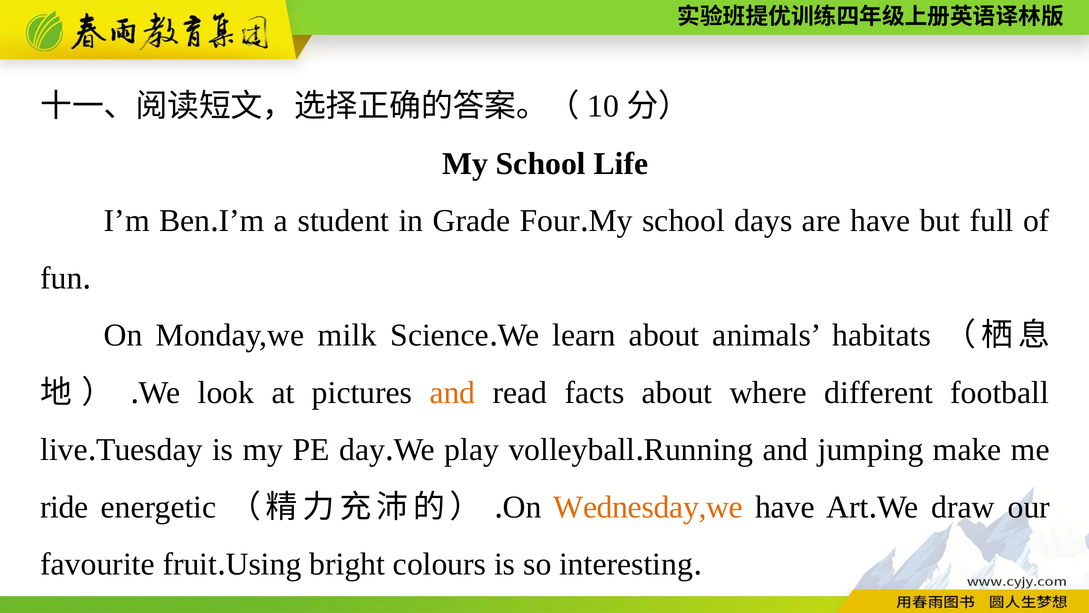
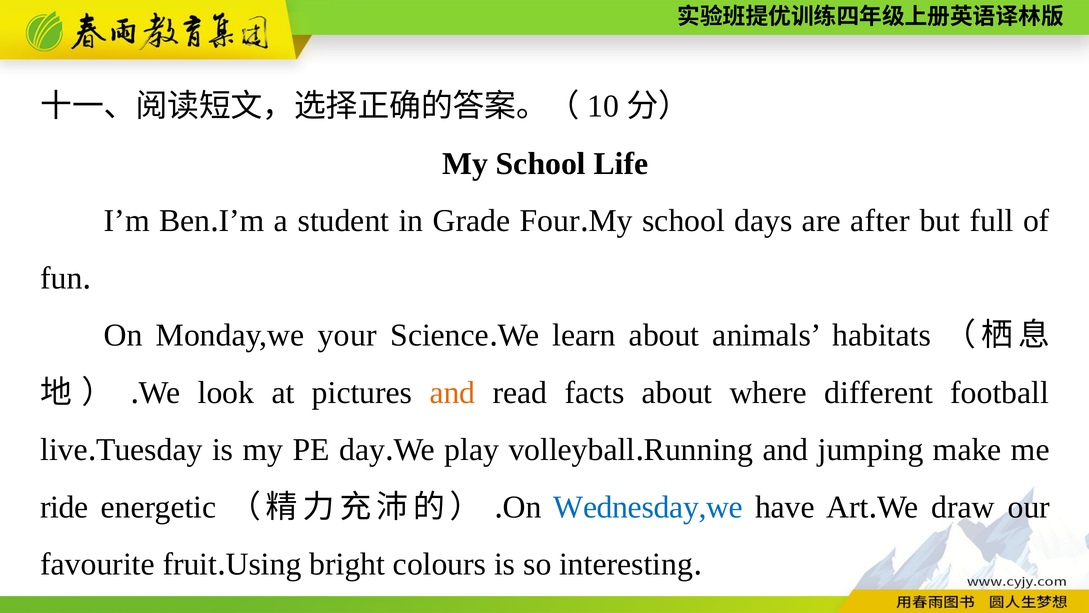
are have: have -> after (880, 221)
milk: milk -> your (347, 335)
Wednesday,we colour: orange -> blue (648, 507)
